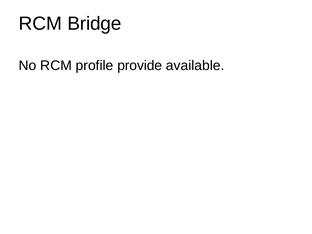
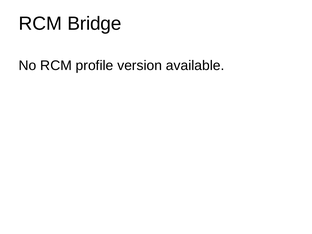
provide: provide -> version (140, 65)
